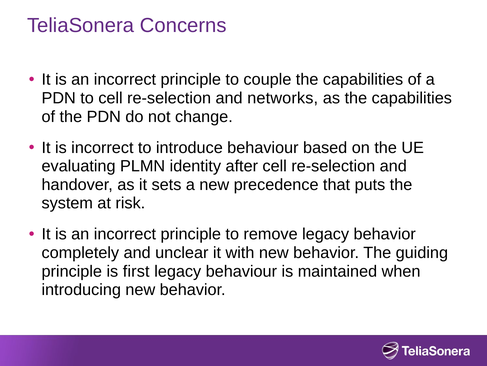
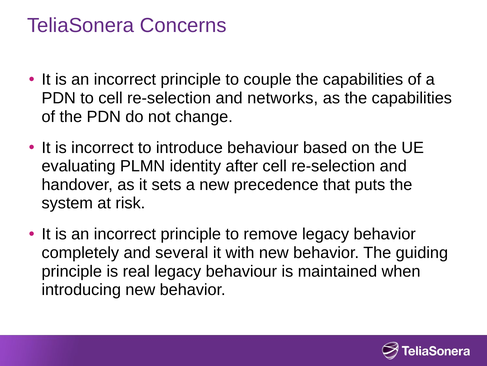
unclear: unclear -> several (182, 252)
first: first -> real (136, 271)
